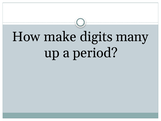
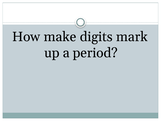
many: many -> mark (132, 37)
